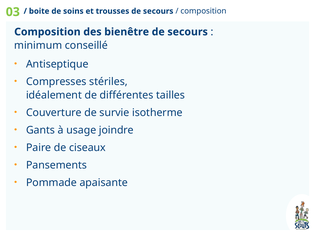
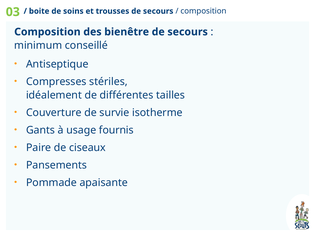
joindre: joindre -> fournis (116, 130)
